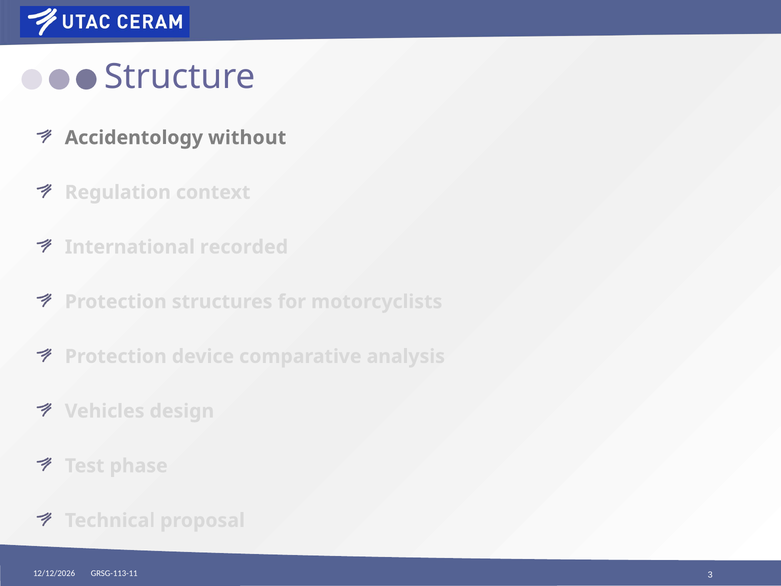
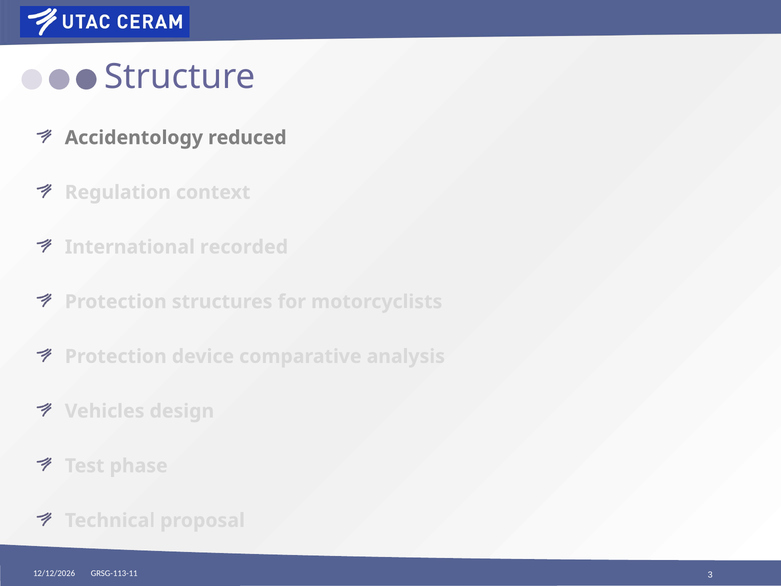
without: without -> reduced (247, 138)
